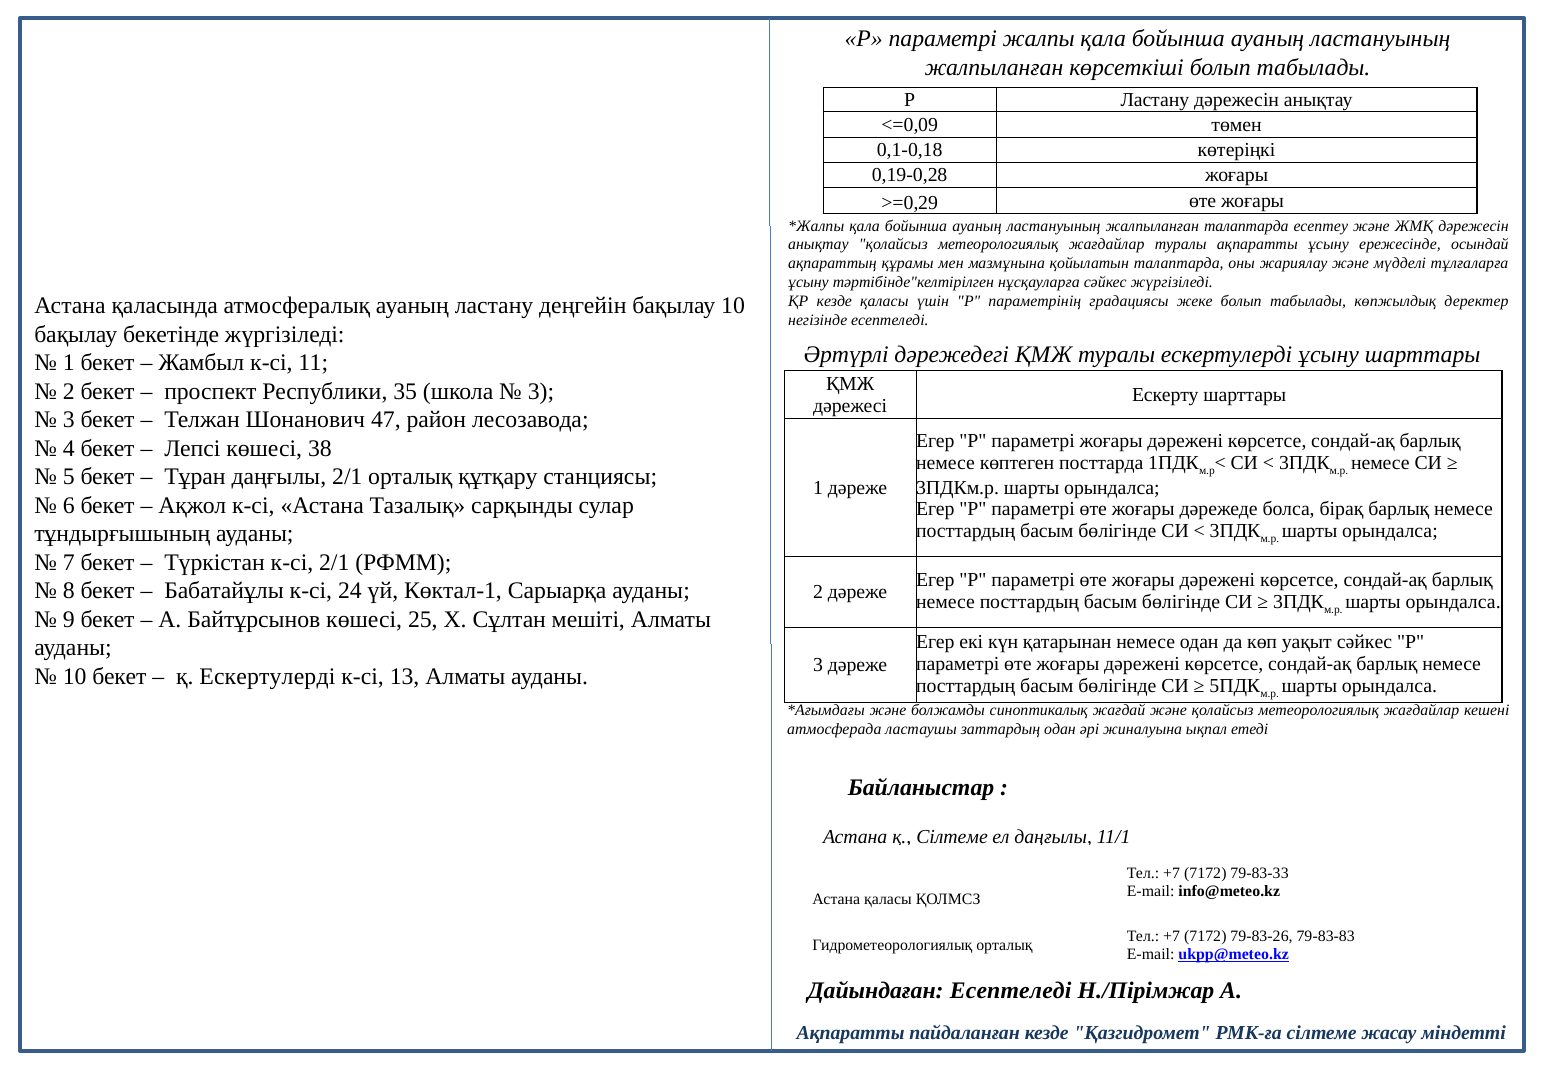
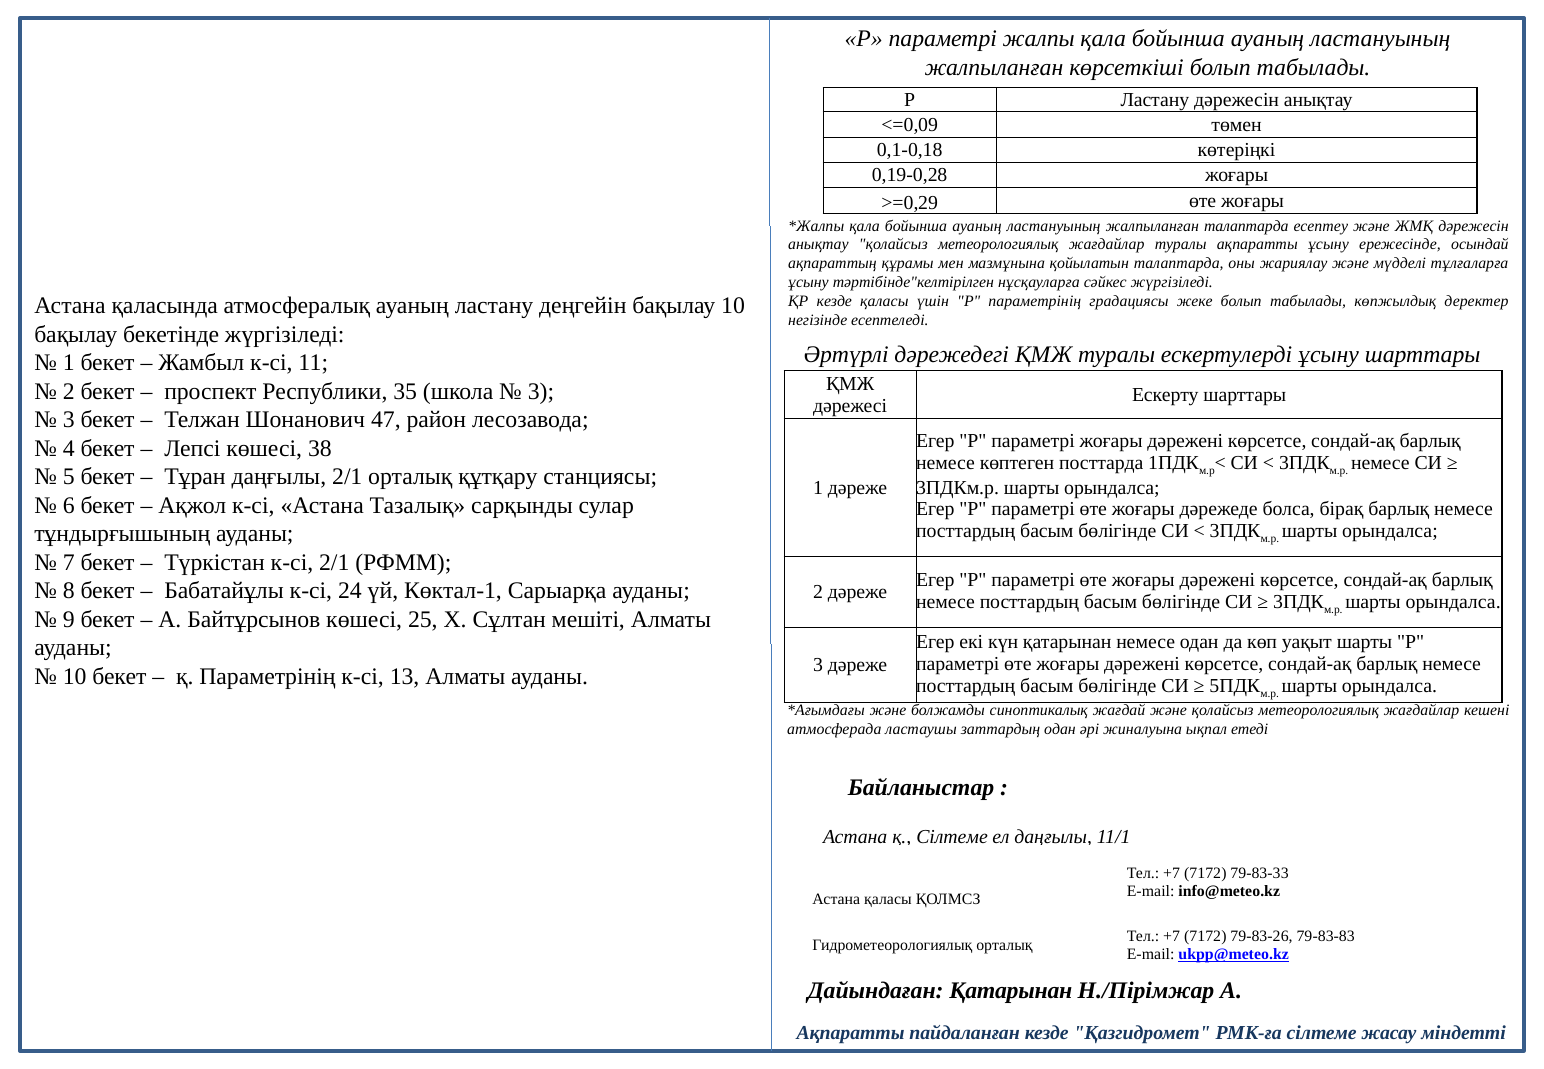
уақыт сәйкес: сәйкес -> шарты (1364, 642)
қ Ескертулерді: Ескертулерді -> Параметрінің (267, 677)
Дайындаған Есептеледі: Есептеледі -> Қатарынан (1011, 991)
